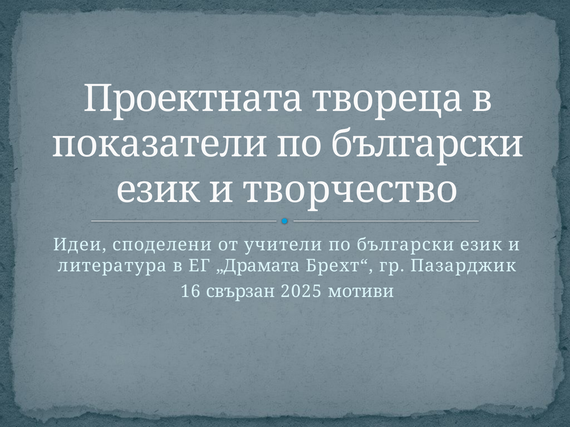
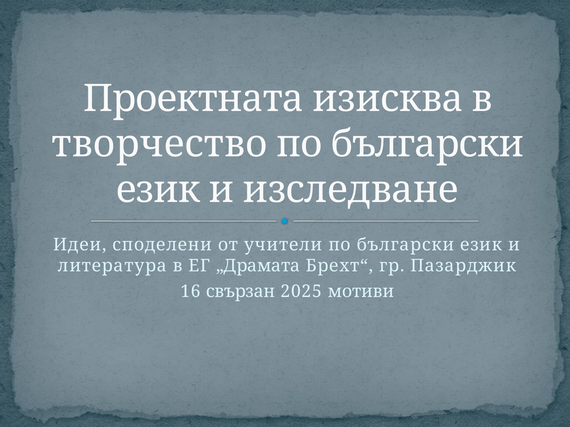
твореца: твореца -> изисква (388, 99)
показатели: показатели -> творчество (159, 144)
творчество: творчество -> изследване (351, 190)
